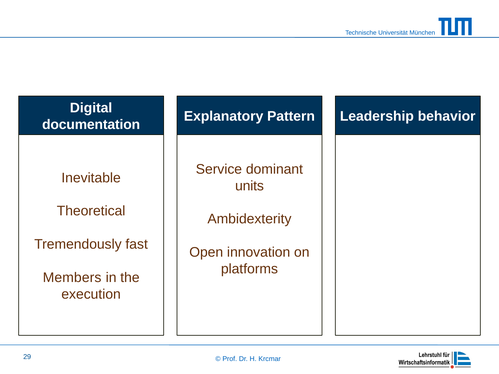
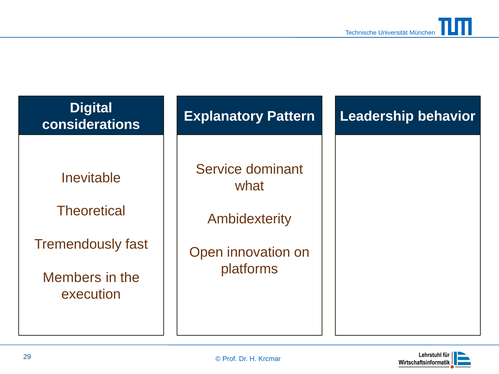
documentation: documentation -> considerations (91, 125)
units: units -> what (250, 186)
